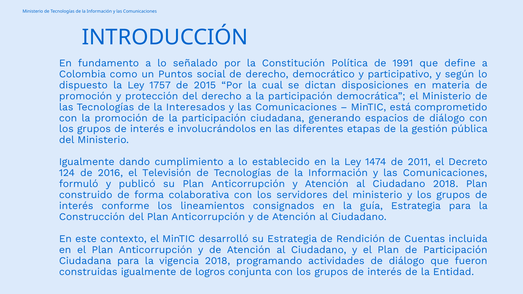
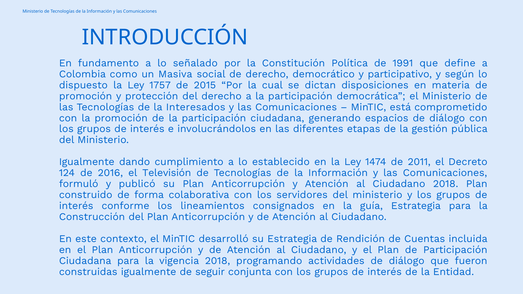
Puntos: Puntos -> Masiva (175, 74)
logros: logros -> seguir (210, 272)
